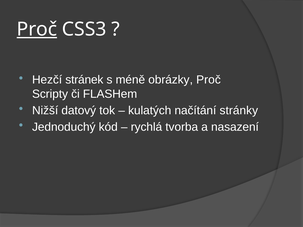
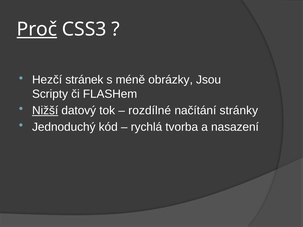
obrázky Proč: Proč -> Jsou (209, 80)
Nižší underline: none -> present (45, 111)
kulatých: kulatých -> rozdílné (150, 111)
